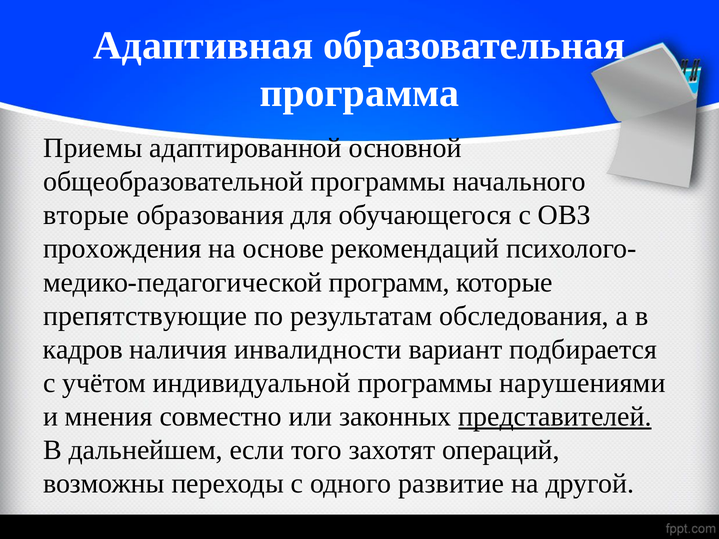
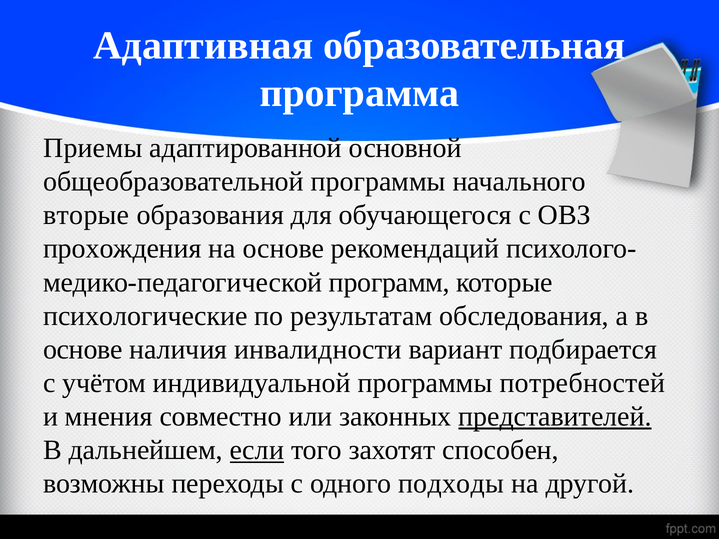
препятствующие: препятствующие -> психологические (145, 316)
кадров: кадров -> основе (83, 350)
нарушениями: нарушениями -> потребностей (583, 383)
если underline: none -> present (257, 450)
операций: операций -> способен (501, 450)
развитие: развитие -> подходы (451, 484)
